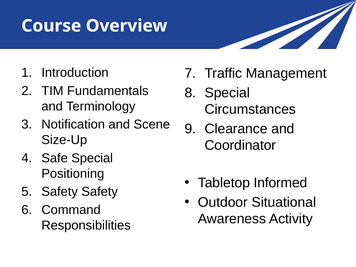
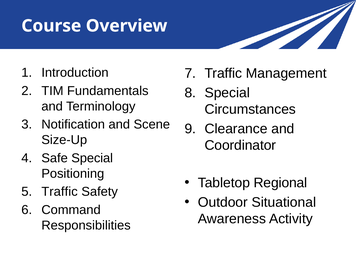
Informed: Informed -> Regional (280, 183)
Safety: Safety -> Traffic (60, 192)
